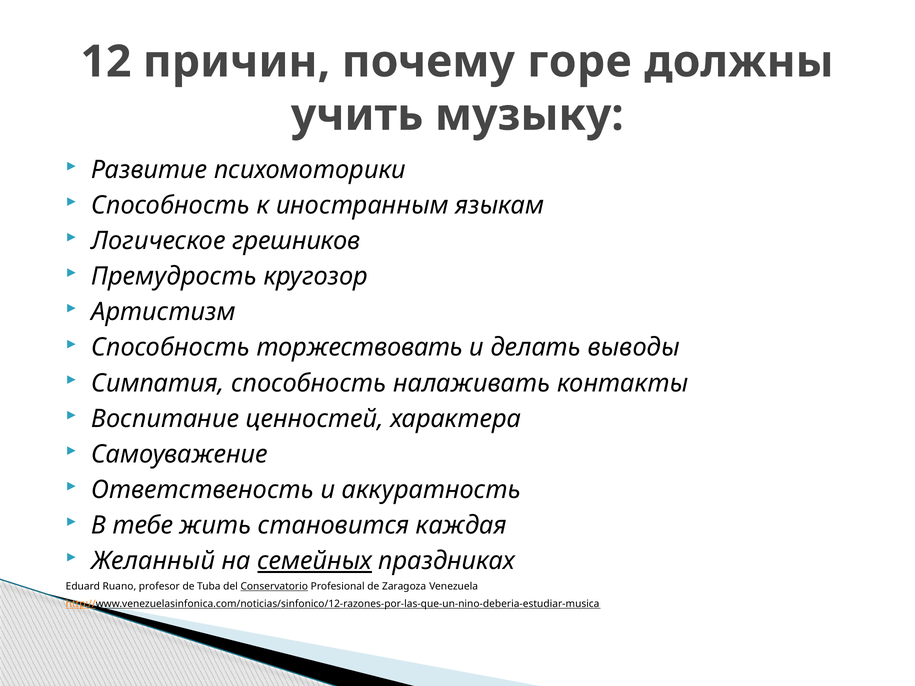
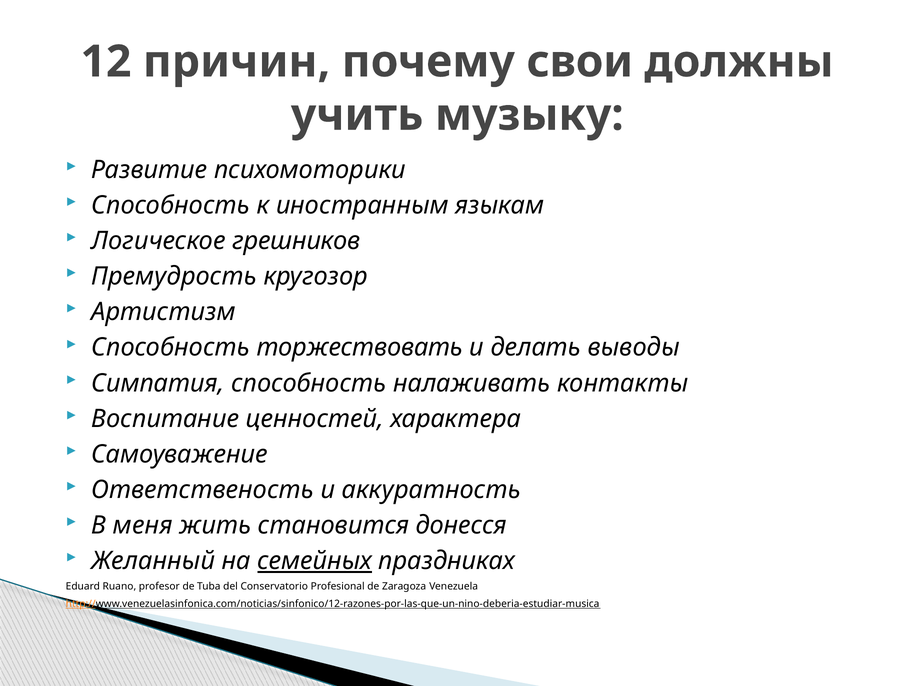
горе: горе -> свои (580, 62)
тебе: тебе -> меня (143, 526)
каждая: каждая -> донесся (461, 526)
Conservatorio underline: present -> none (274, 587)
